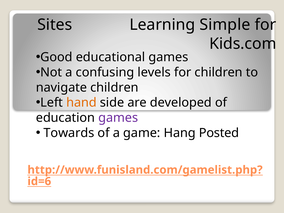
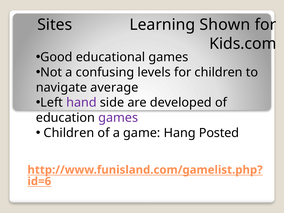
Simple: Simple -> Shown (225, 25)
navigate children: children -> average (114, 87)
hand colour: orange -> purple (81, 103)
Towards: Towards -> Children (69, 133)
